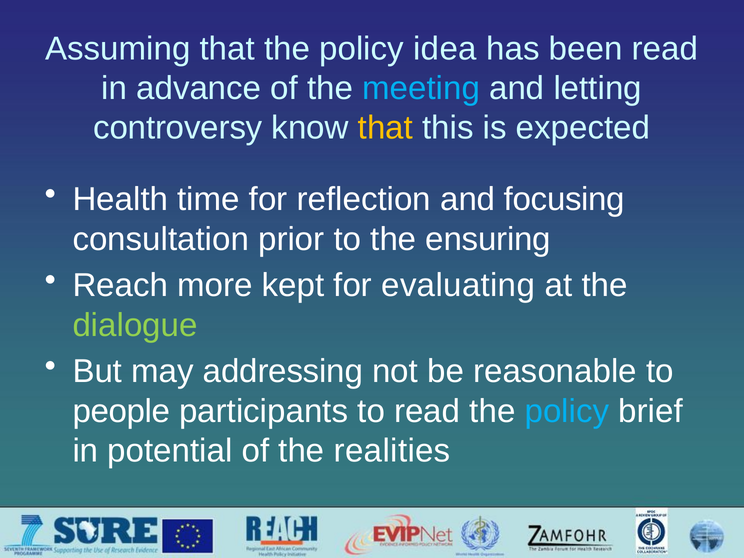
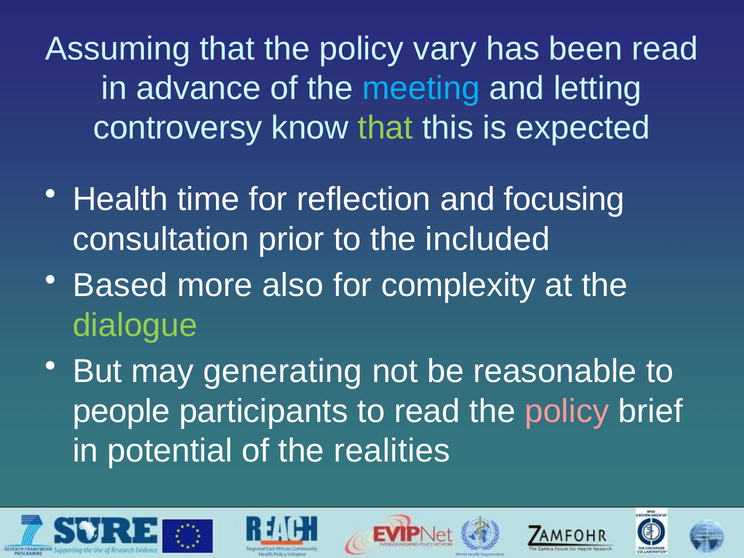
idea: idea -> vary (445, 49)
that colour: yellow -> light green (385, 128)
ensuring: ensuring -> included (488, 239)
Reach: Reach -> Based (120, 285)
kept: kept -> also (293, 285)
evaluating: evaluating -> complexity (458, 285)
addressing: addressing -> generating (283, 371)
policy colour: light blue -> pink (567, 411)
